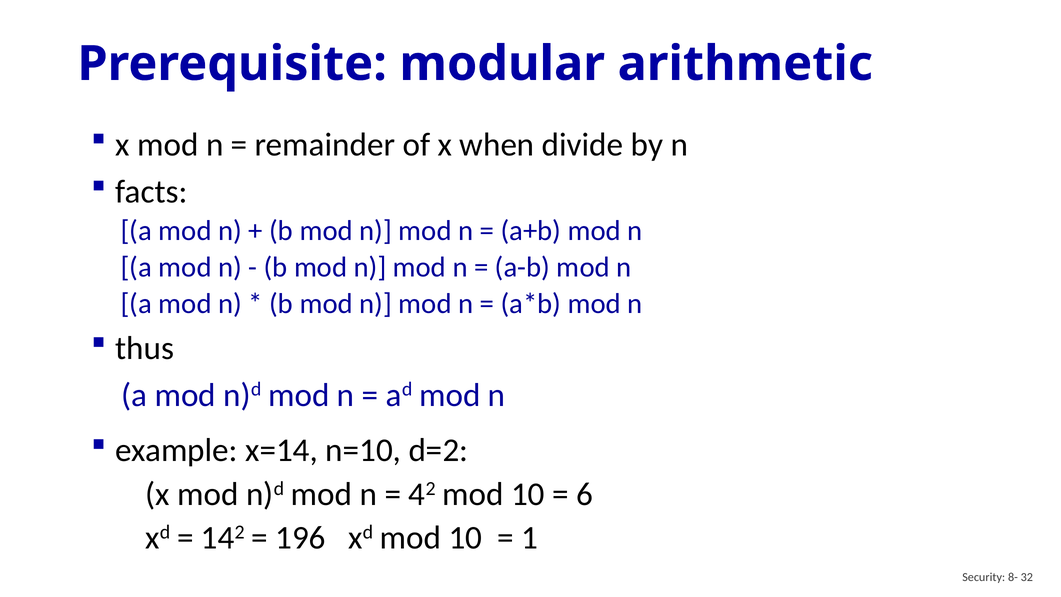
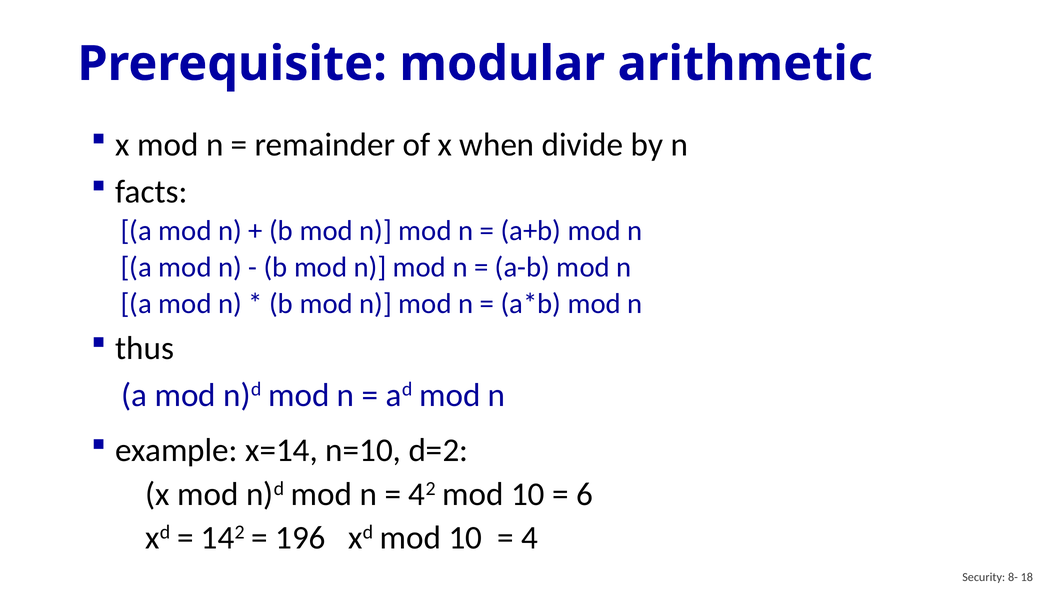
1: 1 -> 4 (530, 538)
32: 32 -> 18 (1027, 577)
